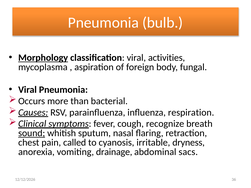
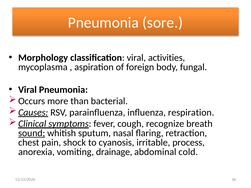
bulb: bulb -> sore (163, 23)
Morphology underline: present -> none (43, 58)
called: called -> shock (75, 143)
dryness: dryness -> process (189, 143)
sacs: sacs -> cold (188, 152)
